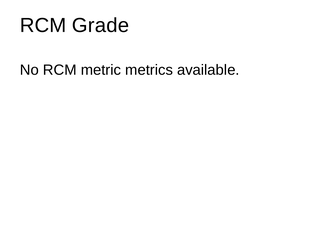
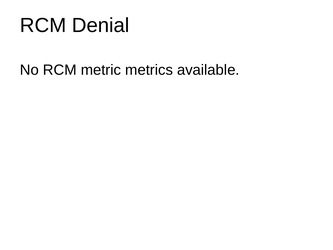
Grade: Grade -> Denial (101, 25)
